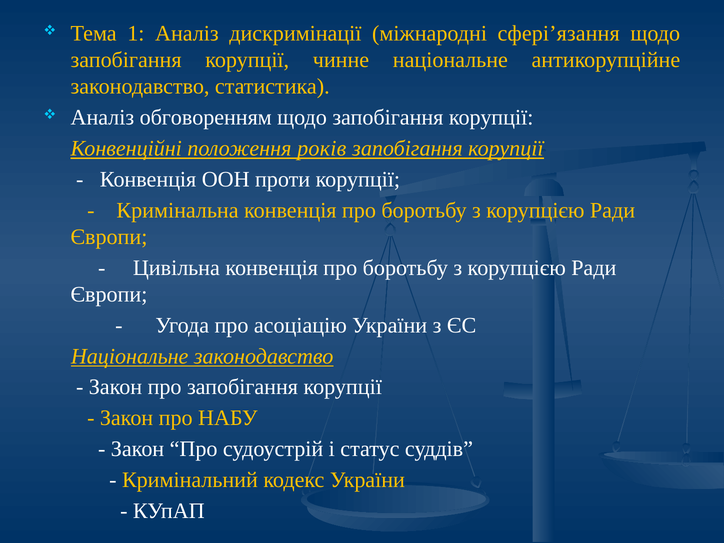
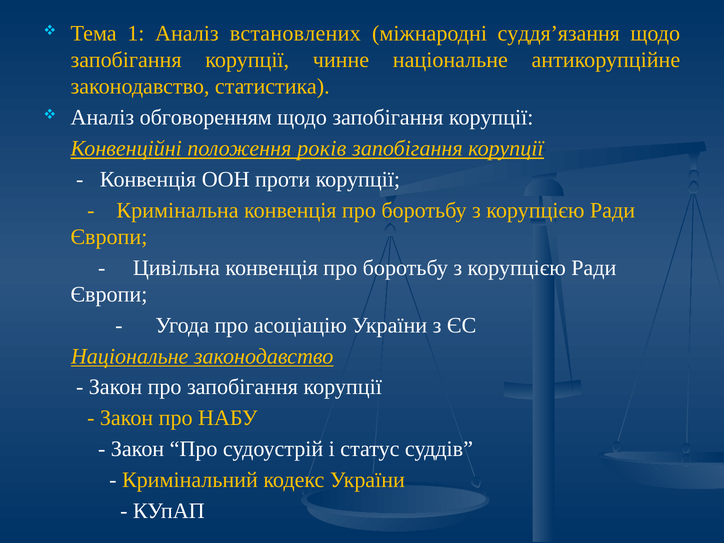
дискримінації: дискримінації -> встановлених (295, 33)
сфері’язання: сфері’язання -> суддя’язання (559, 33)
